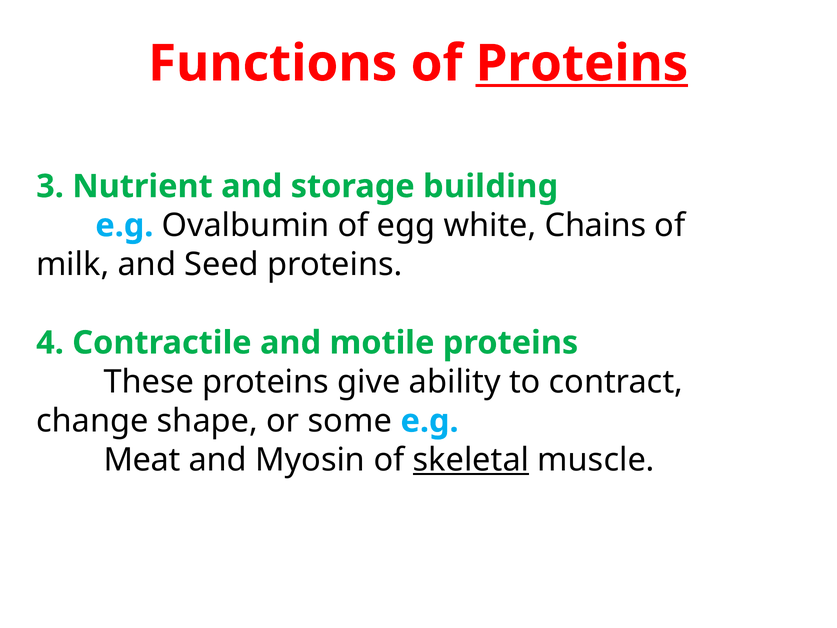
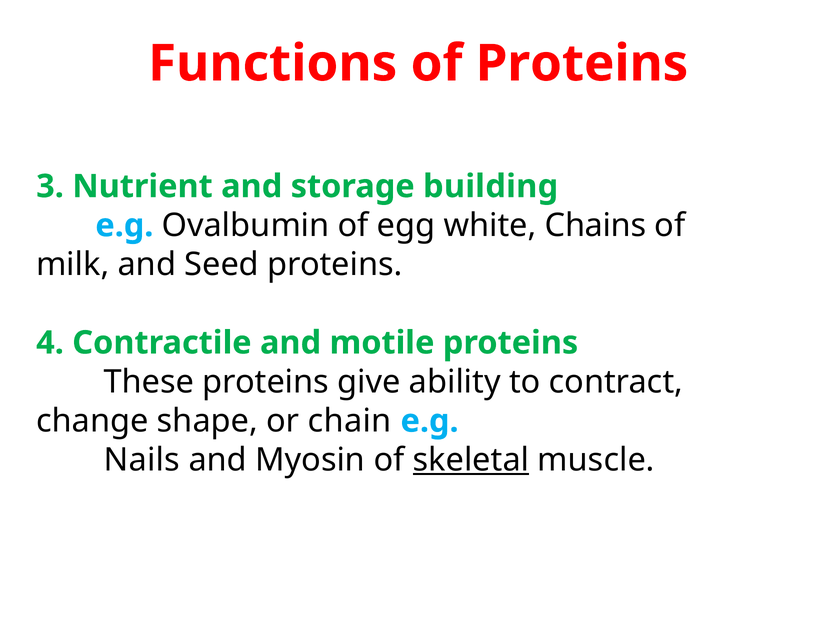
Proteins underline: present -> none (582, 64)
some: some -> chain (350, 421)
Meat: Meat -> Nails (142, 460)
